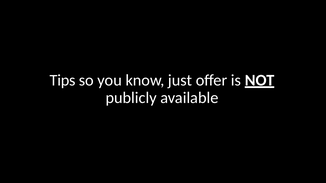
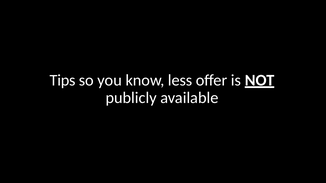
just: just -> less (180, 80)
